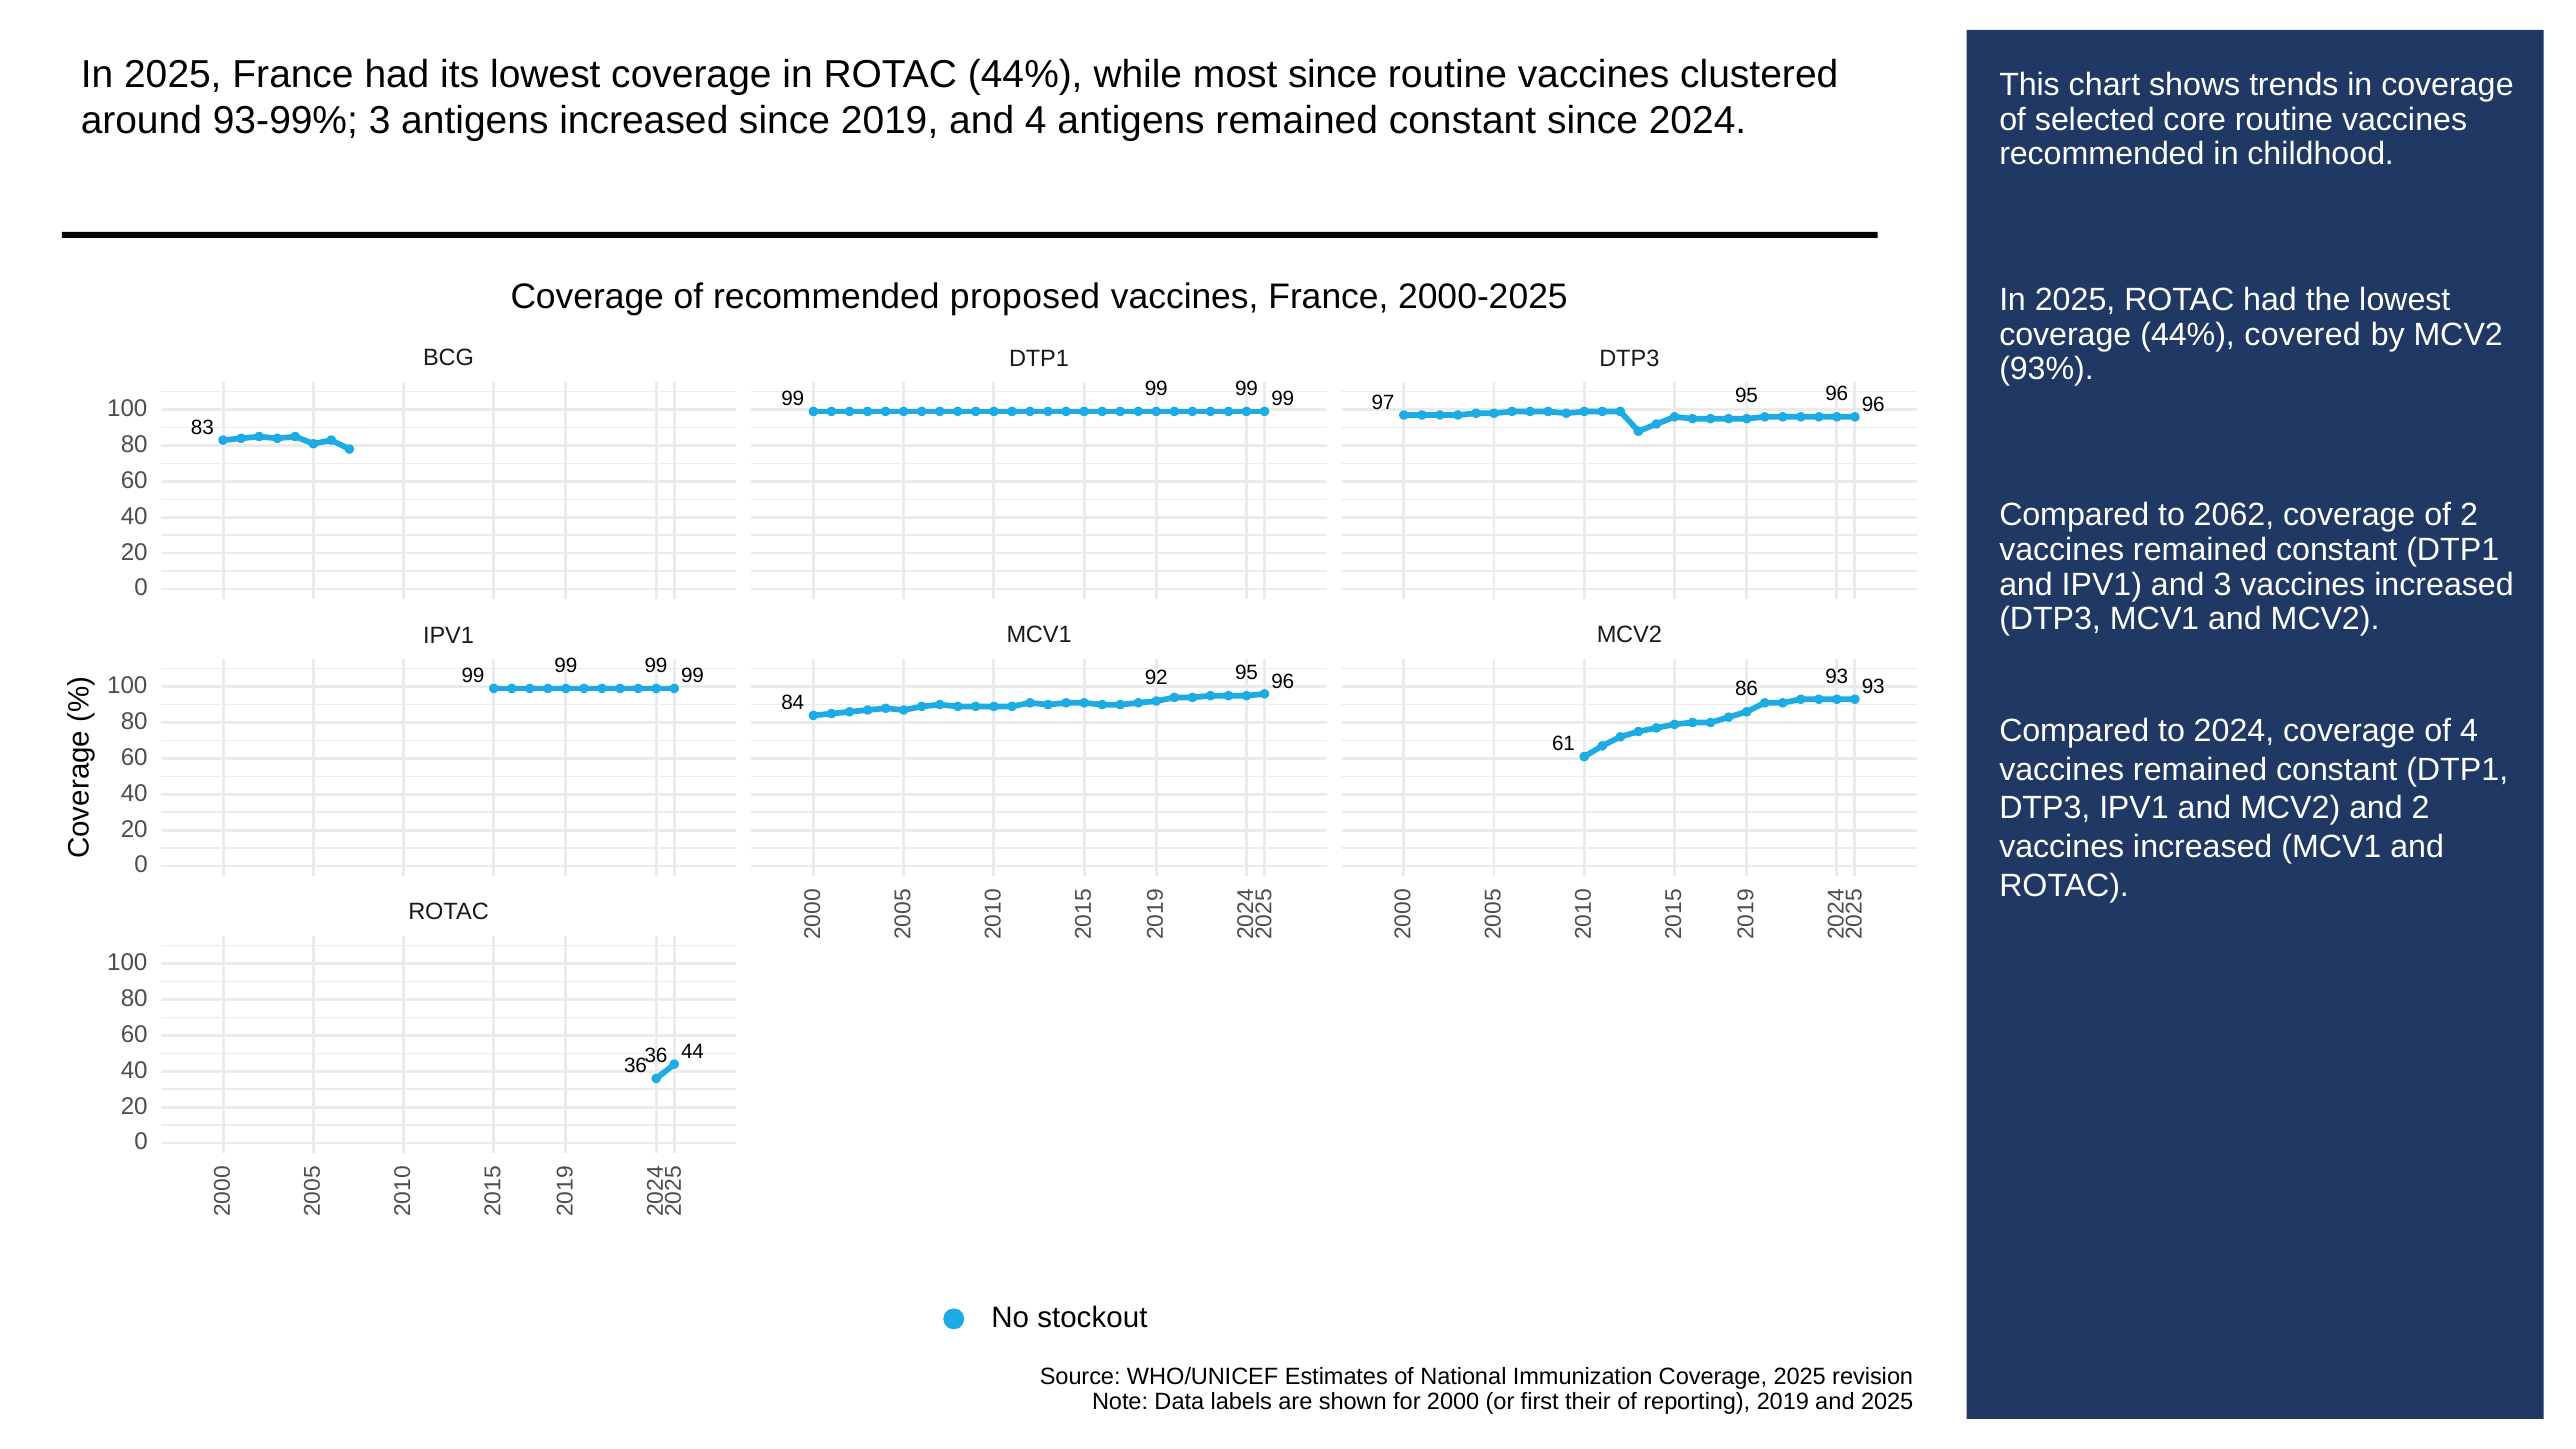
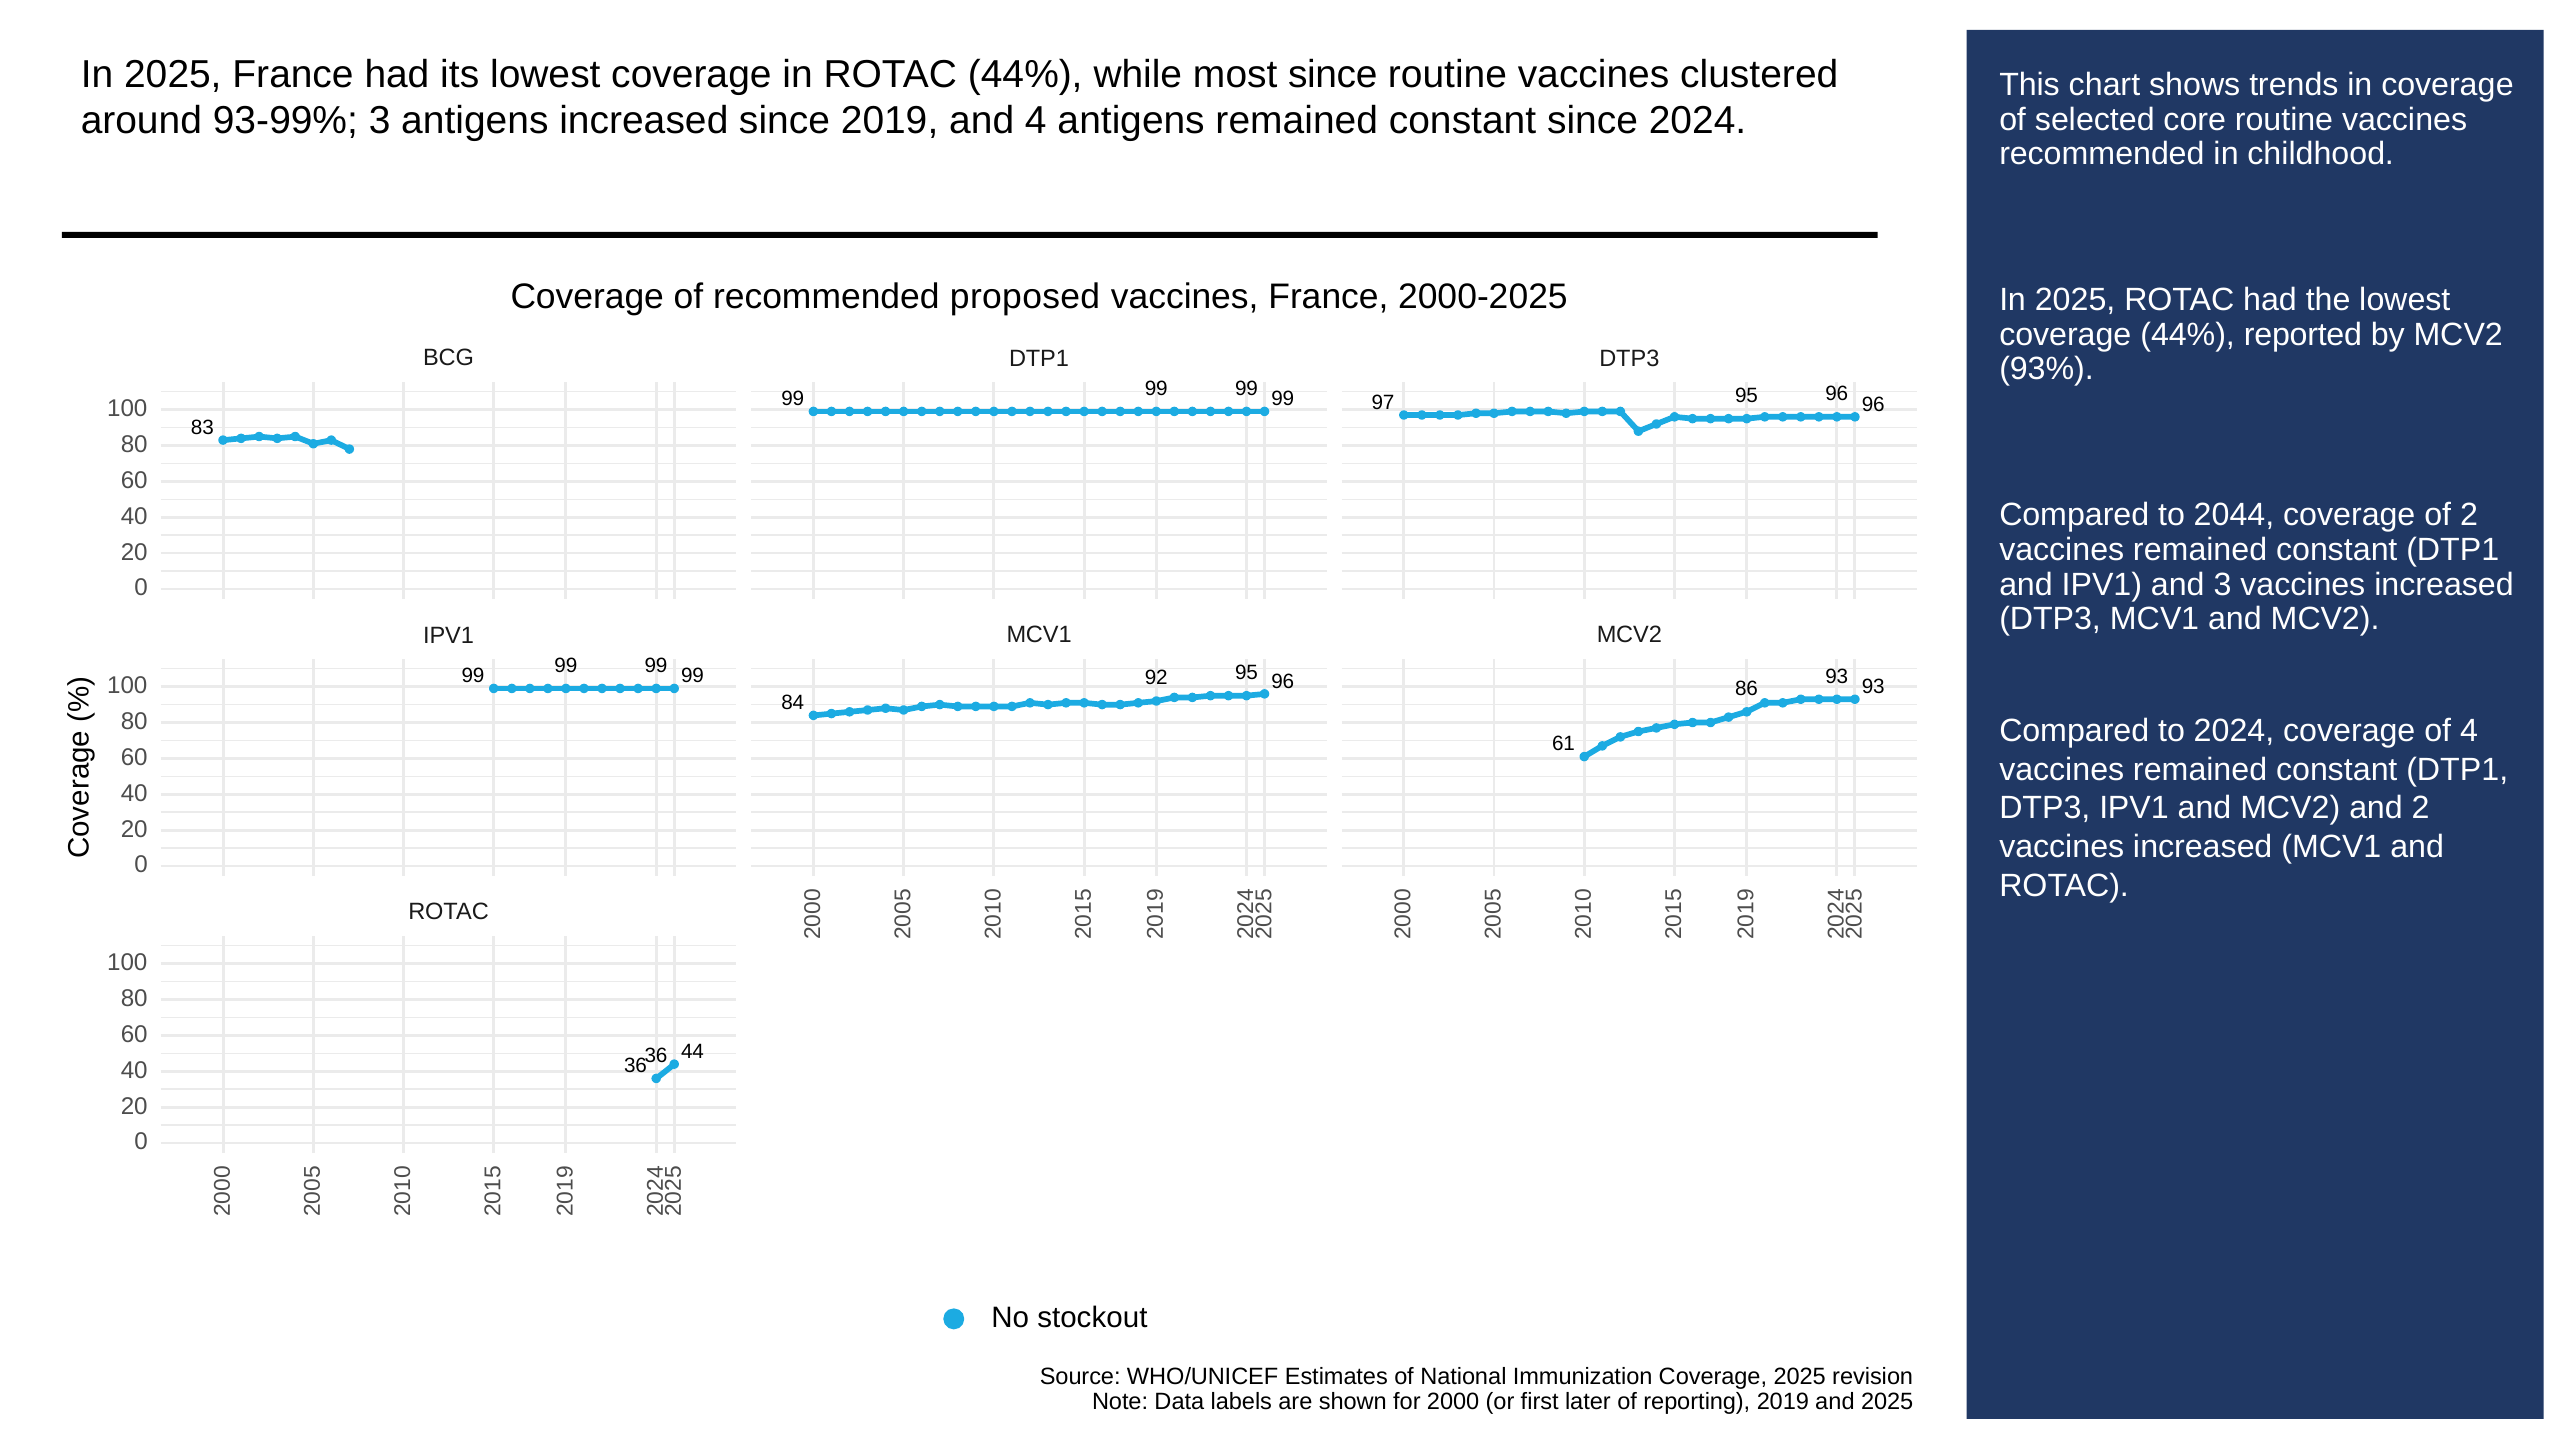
covered: covered -> reported (2303, 335)
2062: 2062 -> 2044 (2234, 515)
their: their -> later (1588, 1402)
